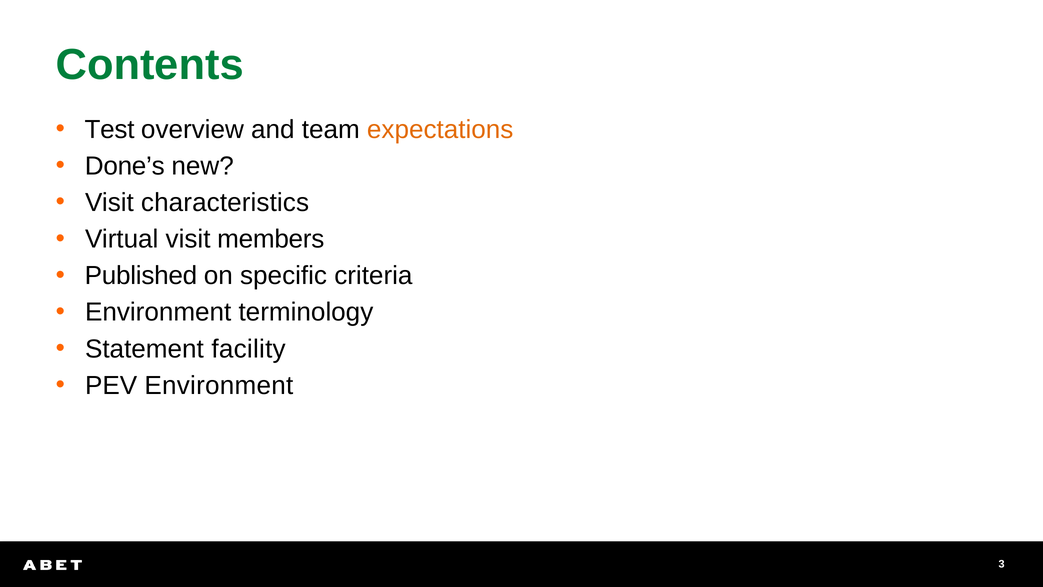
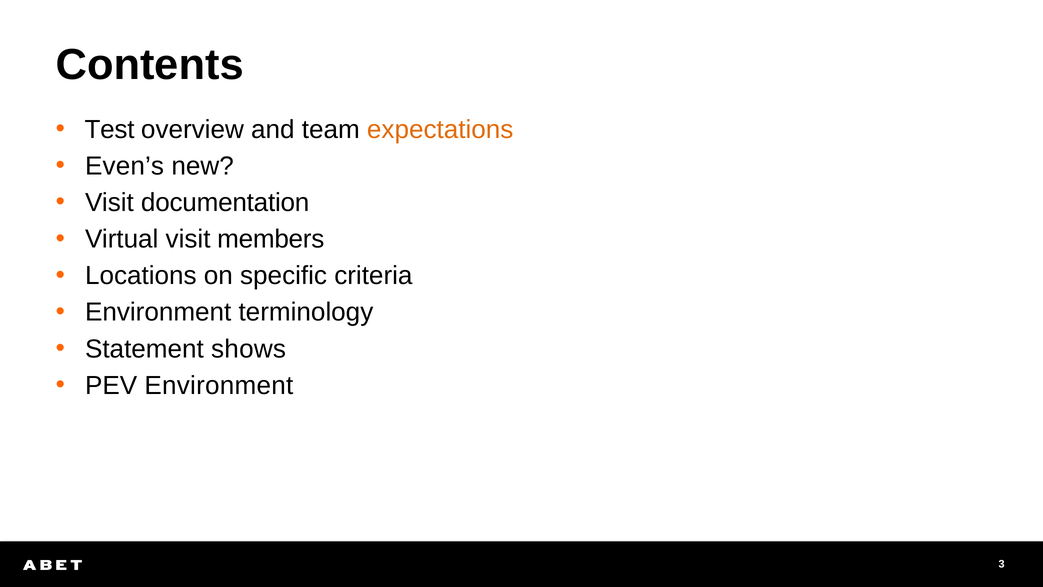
Contents colour: green -> black (150, 65)
Done’s: Done’s -> Even’s (125, 166)
characteristics: characteristics -> documentation (225, 203)
Published: Published -> Locations (141, 276)
facility: facility -> shows (249, 349)
